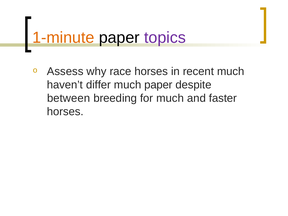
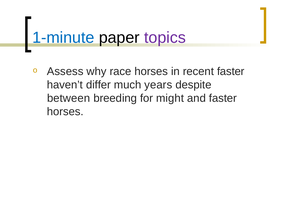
1-minute colour: orange -> blue (63, 38)
recent much: much -> faster (231, 71)
much paper: paper -> years (158, 85)
for much: much -> might (170, 98)
